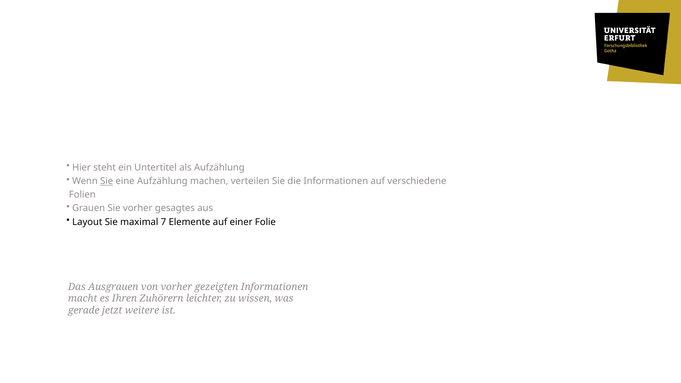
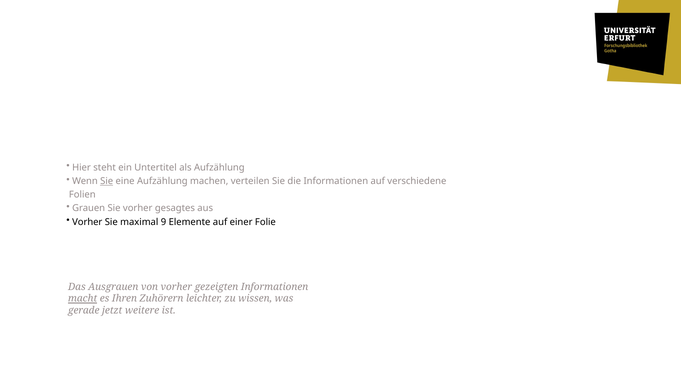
Layout: Layout -> Vorher (87, 222)
7: 7 -> 9 (163, 222)
macht underline: none -> present (83, 299)
